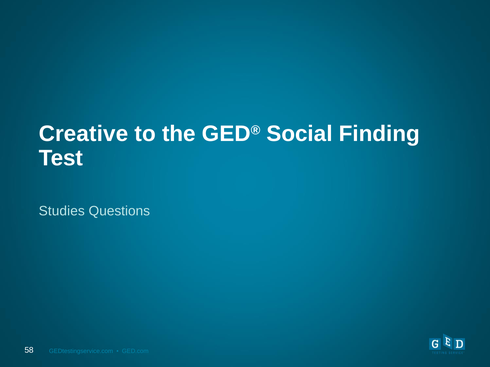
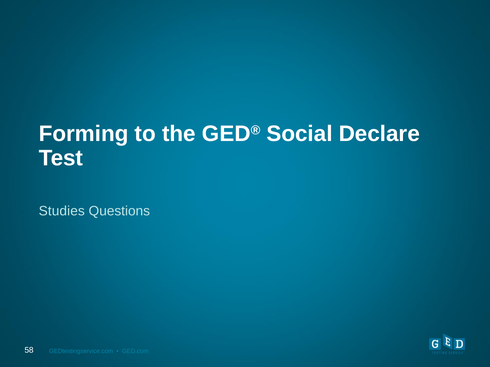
Creative: Creative -> Forming (84, 134)
Finding: Finding -> Declare (379, 134)
